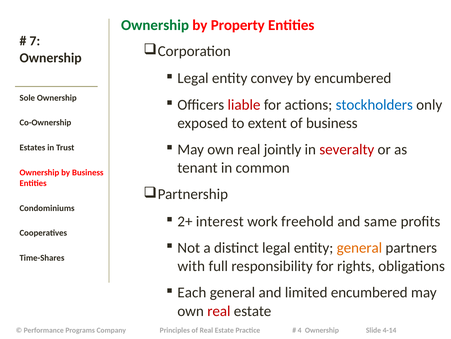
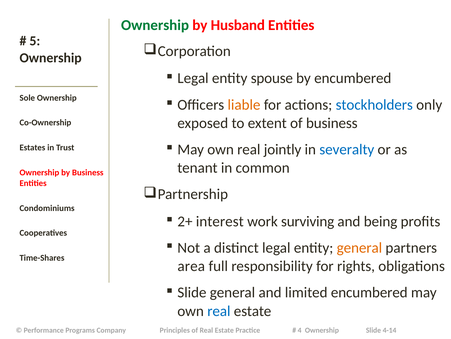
Property: Property -> Husband (238, 25)
7: 7 -> 5 (35, 41)
convey: convey -> spouse (272, 78)
liable colour: red -> orange (244, 104)
severalty colour: red -> blue (347, 149)
freehold: freehold -> surviving (308, 221)
same: same -> being (381, 221)
with: with -> area (191, 266)
Each: Each -> Slide (192, 292)
real colour: red -> blue (219, 310)
